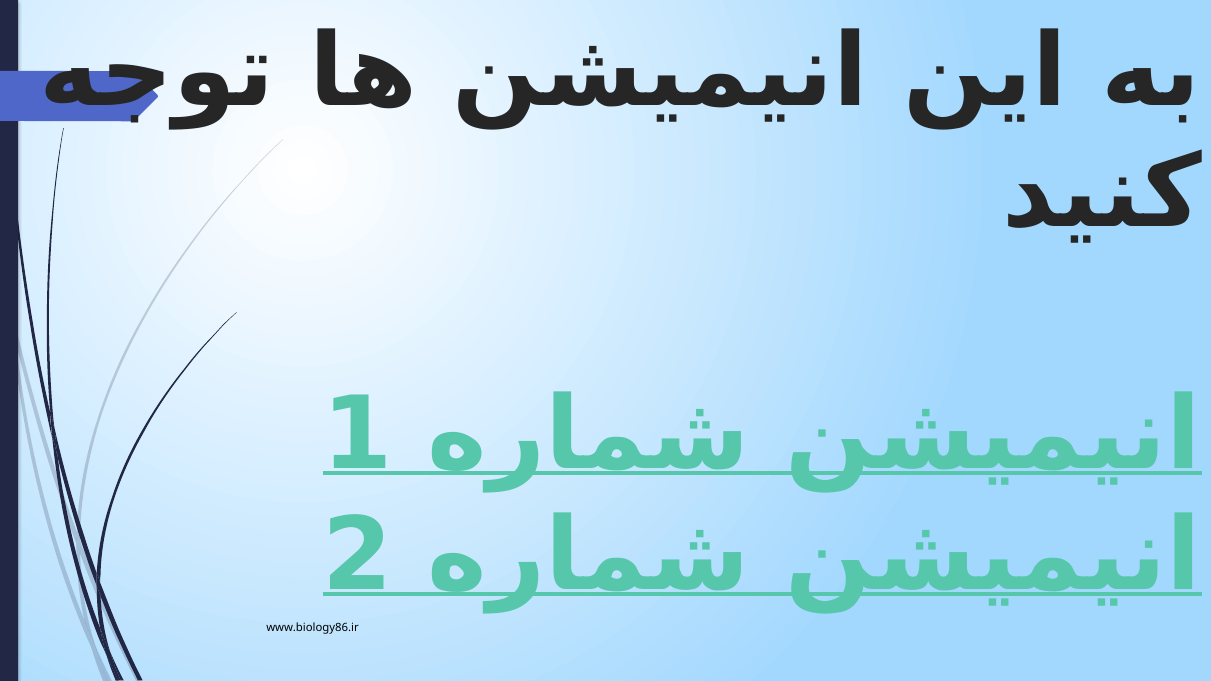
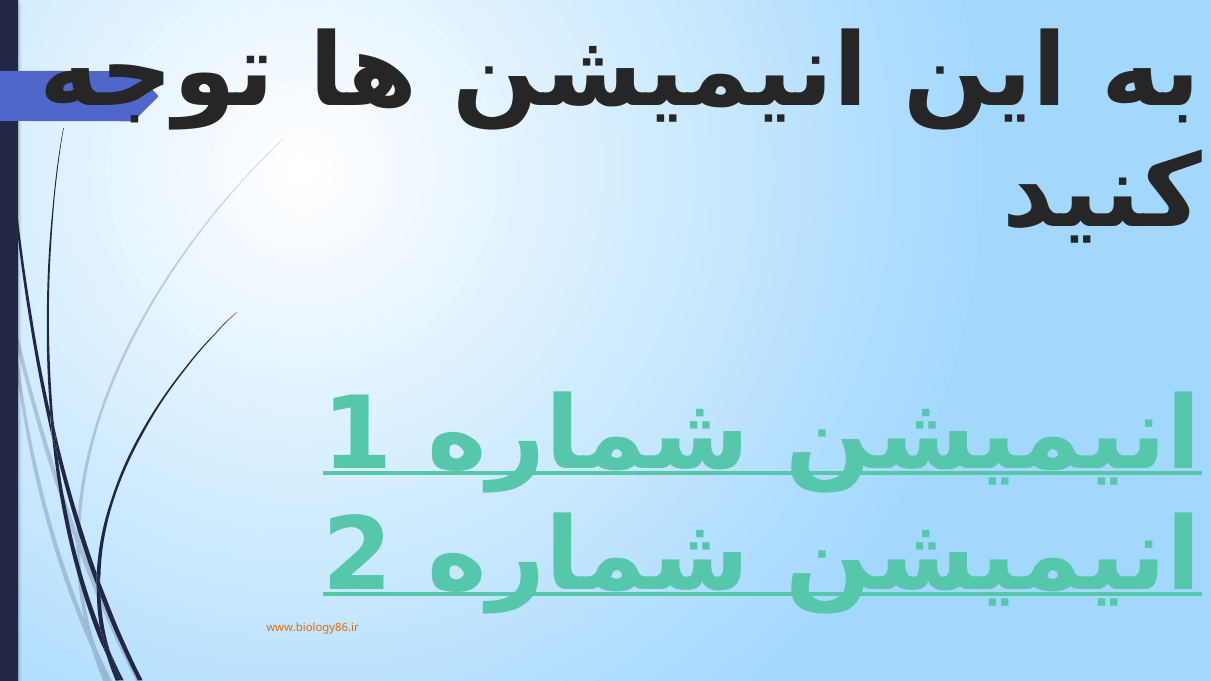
www.biology86.ir colour: black -> orange (312, 627)
